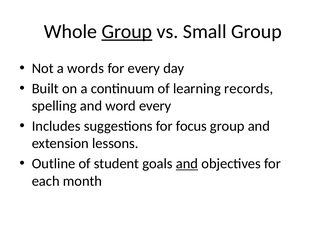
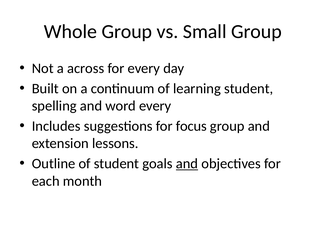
Group underline: present -> none (127, 32)
words: words -> across (86, 68)
learning records: records -> student (249, 89)
